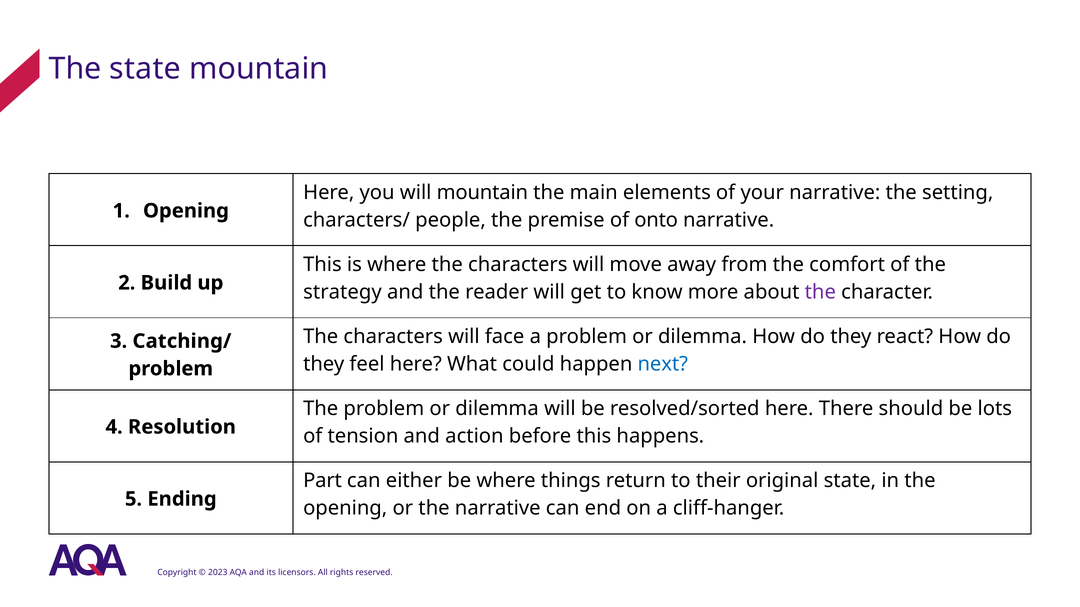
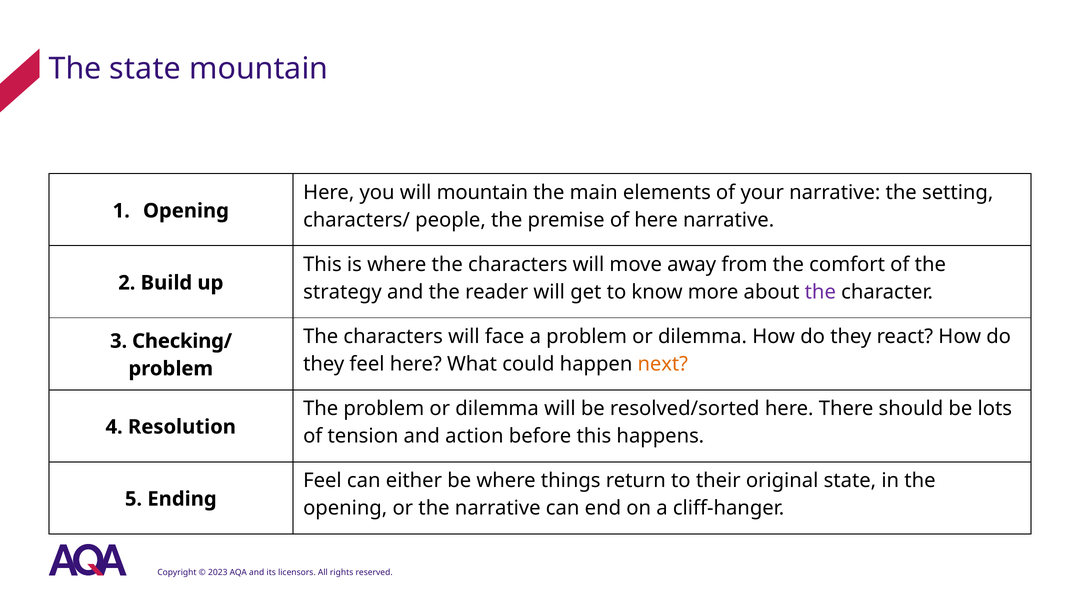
of onto: onto -> here (656, 220)
Catching/: Catching/ -> Checking/ (182, 341)
next colour: blue -> orange (663, 365)
Part: Part -> Feel (322, 481)
